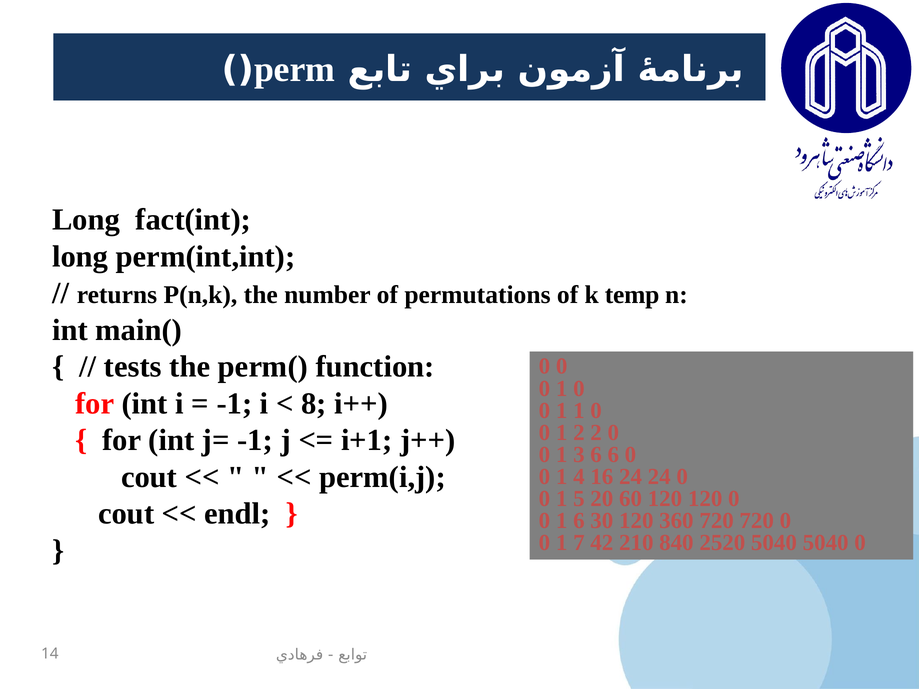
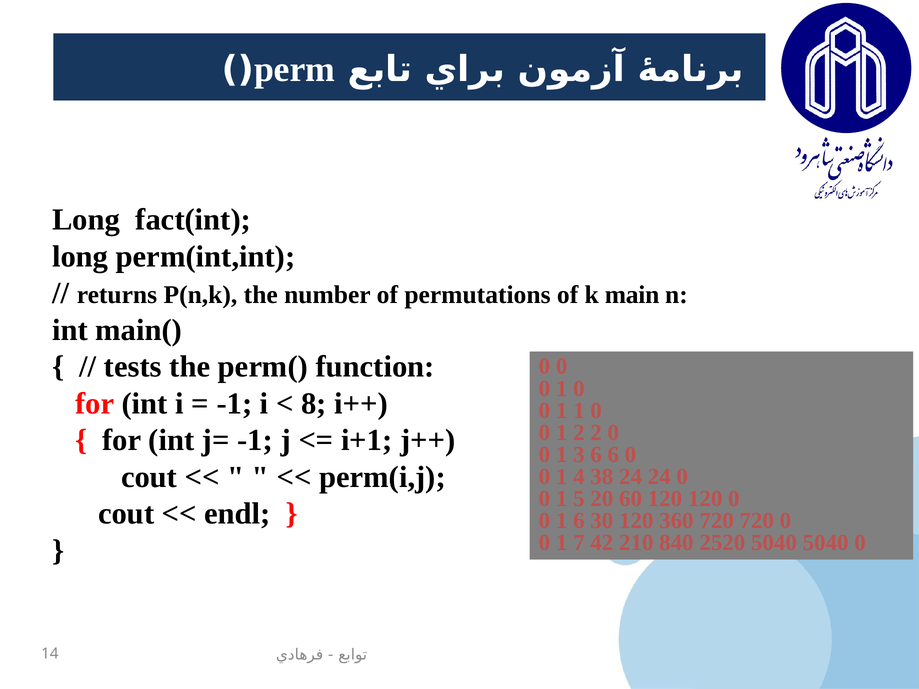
temp: temp -> main (632, 295)
16: 16 -> 38 (602, 477)
